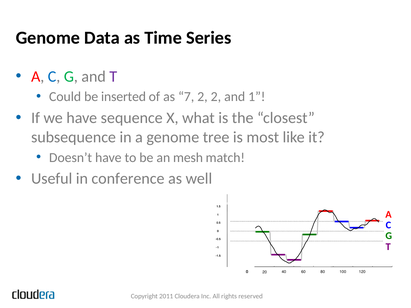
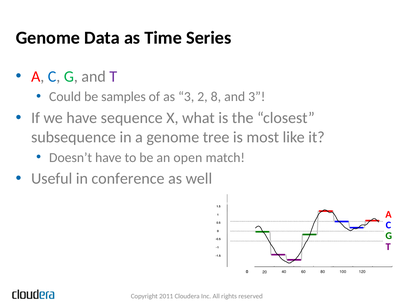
inserted: inserted -> samples (124, 97)
as 7: 7 -> 3 (186, 97)
2 2: 2 -> 8 (216, 97)
and 1: 1 -> 3 (257, 97)
mesh: mesh -> open (188, 158)
